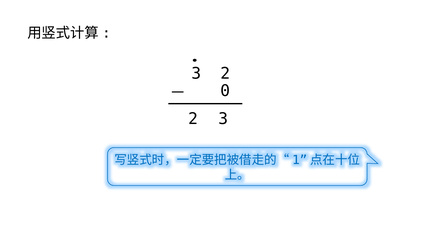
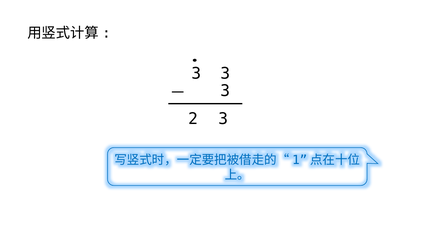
2: 2 -> 3 (225, 73)
0: 0 -> 3 (225, 91)
